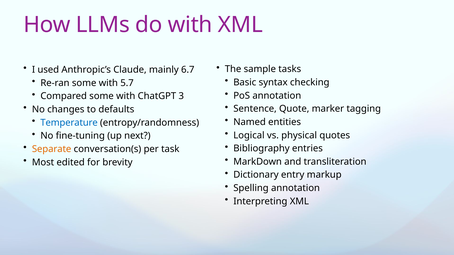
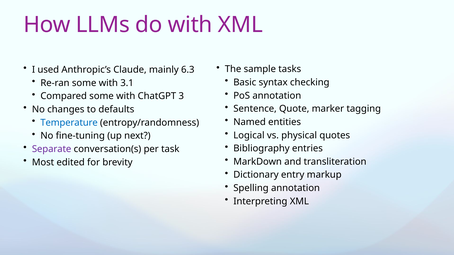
6.7: 6.7 -> 6.3 (188, 70)
5.7: 5.7 -> 3.1 (127, 83)
Separate colour: orange -> purple (52, 149)
